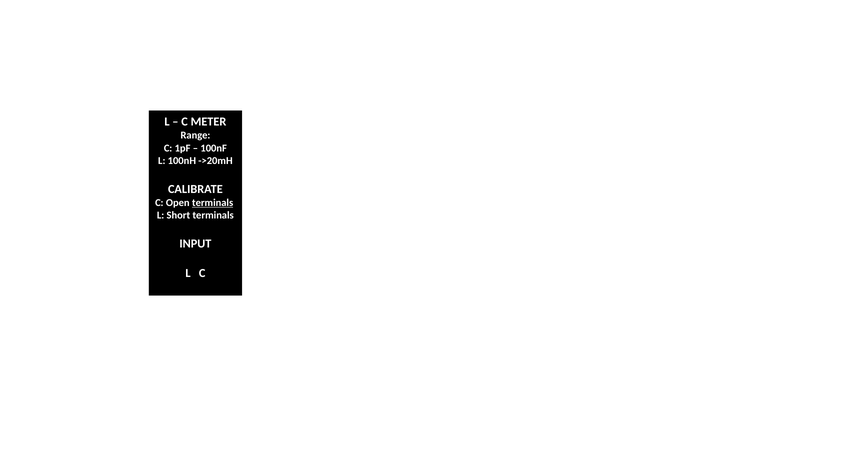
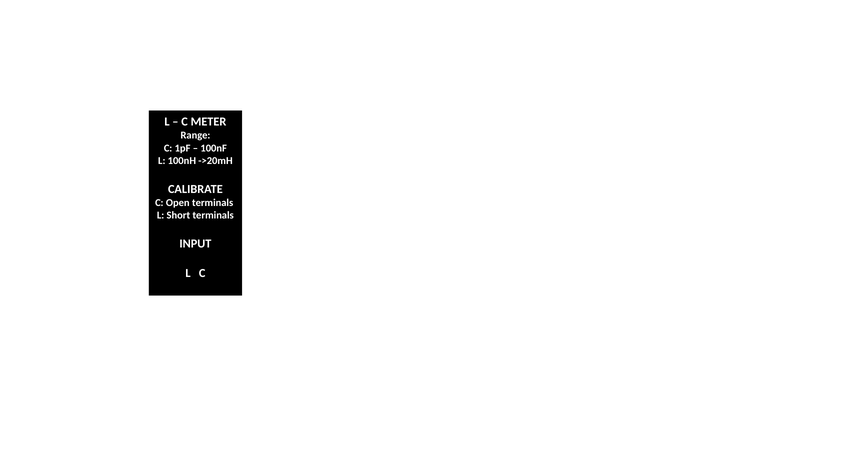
terminals underline: present -> none (213, 203)
